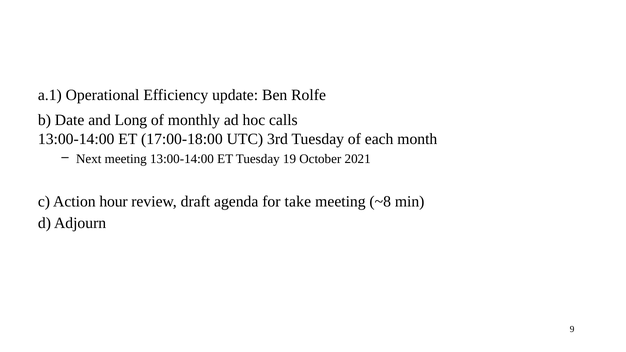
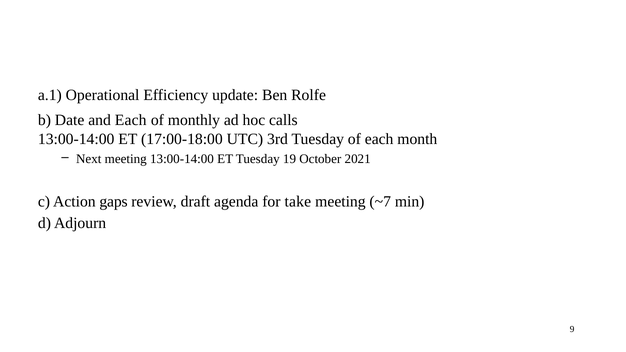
and Long: Long -> Each (131, 120)
hour: hour -> gaps (114, 201)
~8: ~8 -> ~7 (380, 201)
